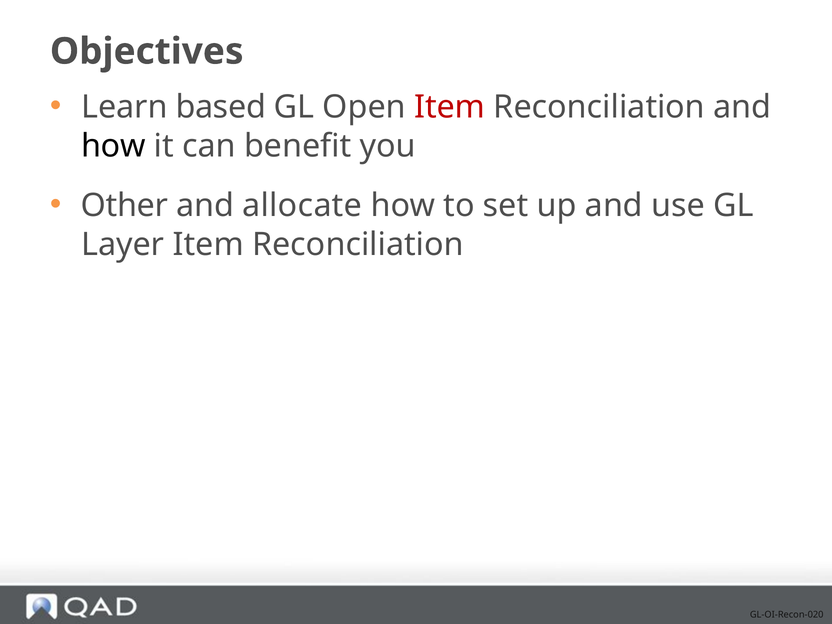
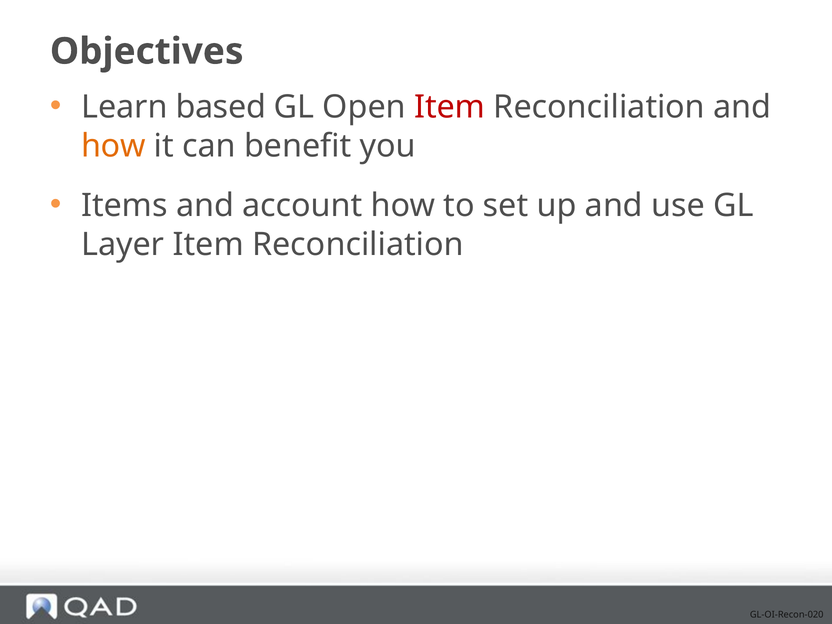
how colour: black -> orange (113, 146)
Other: Other -> Items (124, 205)
allocate: allocate -> account (302, 205)
